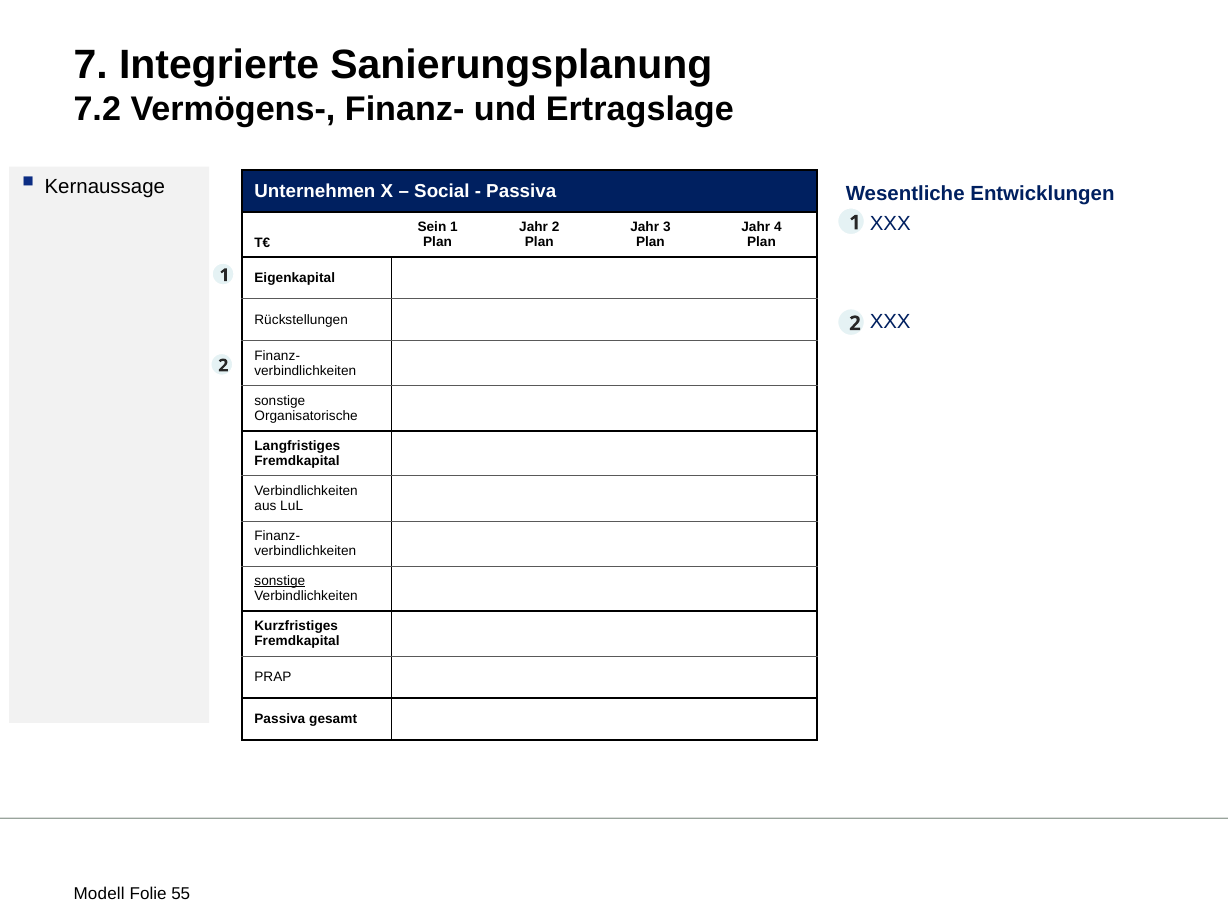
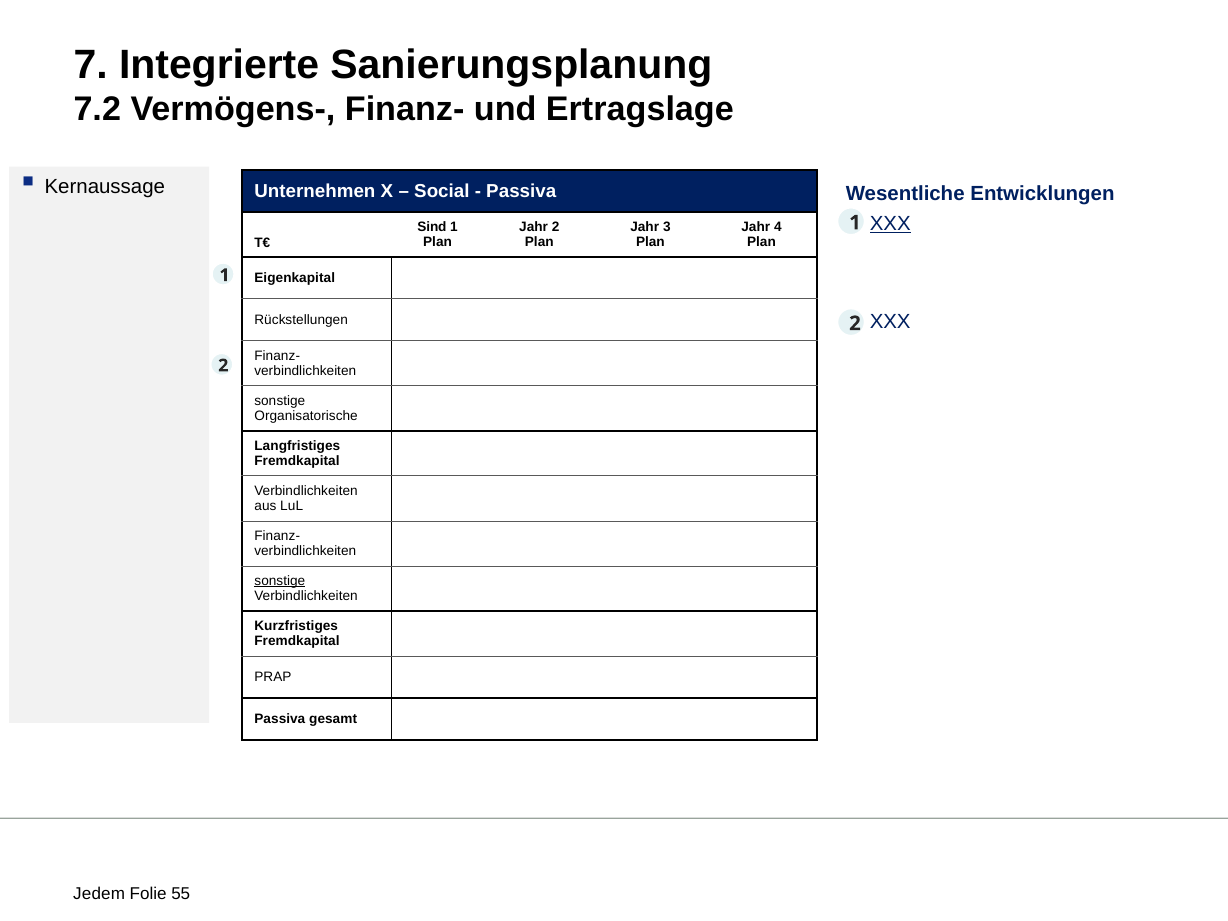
XXX underline: none -> present (890, 223)
Sein: Sein -> Sind (432, 227)
Modell: Modell -> Jedem (99, 894)
